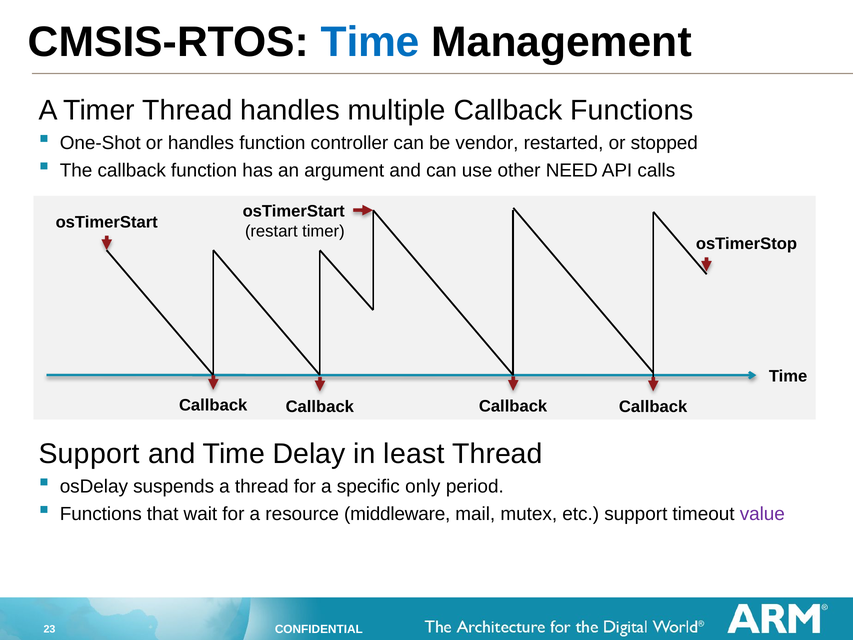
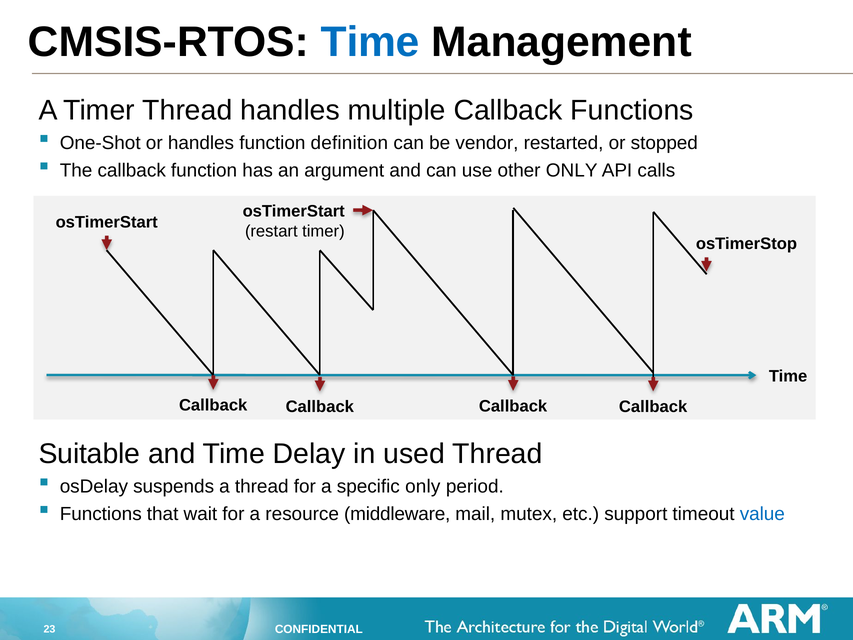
controller: controller -> definition (349, 143)
other NEED: NEED -> ONLY (572, 170)
Support: Support -> Suitable (89, 454)
least: least -> used (414, 454)
value colour: purple -> blue (762, 514)
